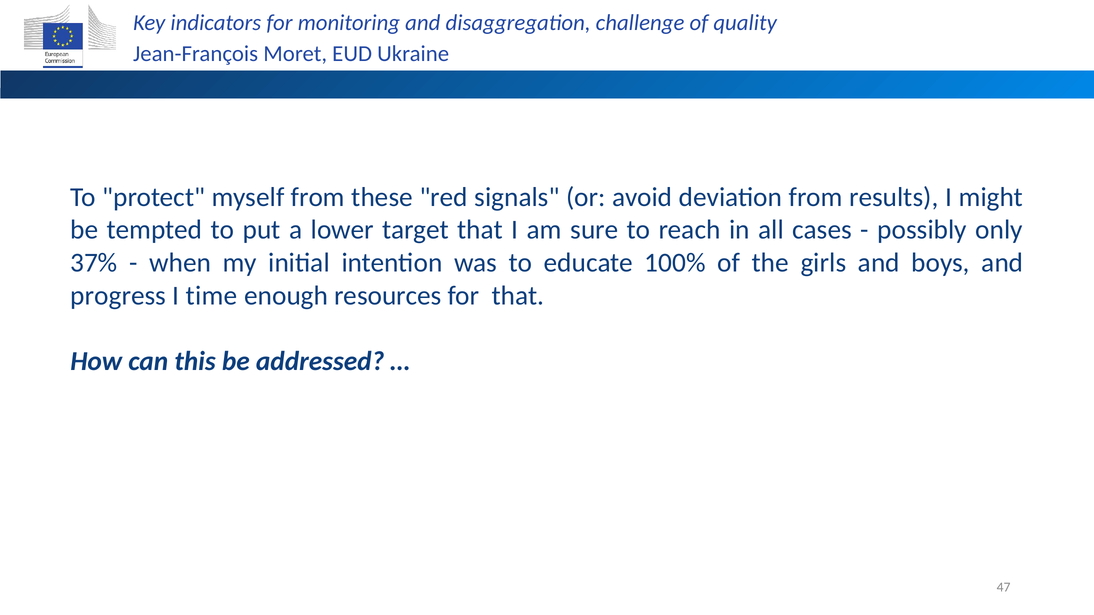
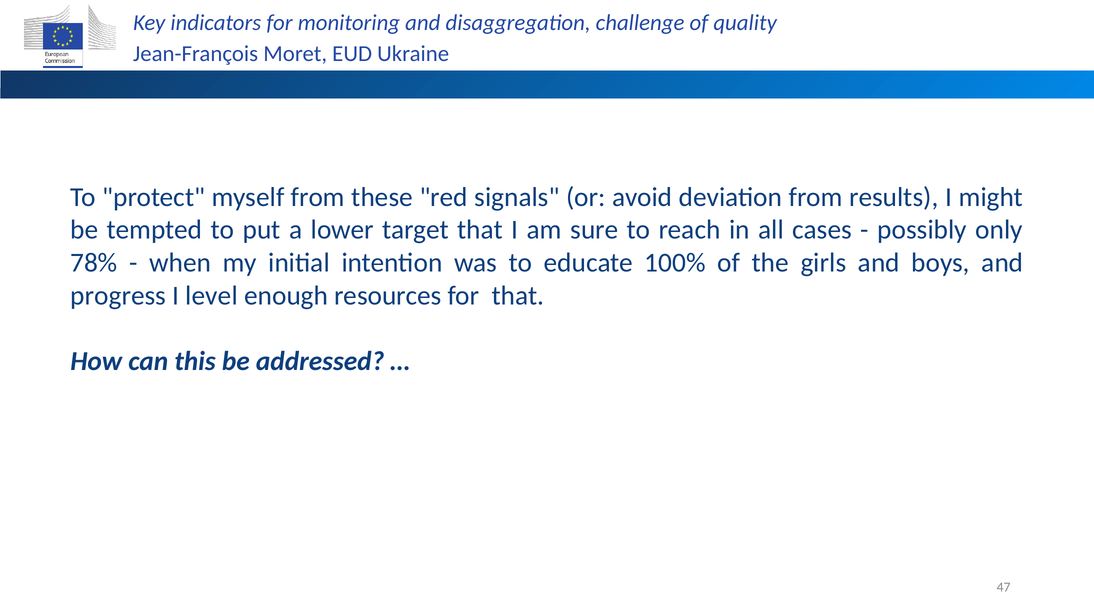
37%: 37% -> 78% (94, 263)
time: time -> level (212, 296)
